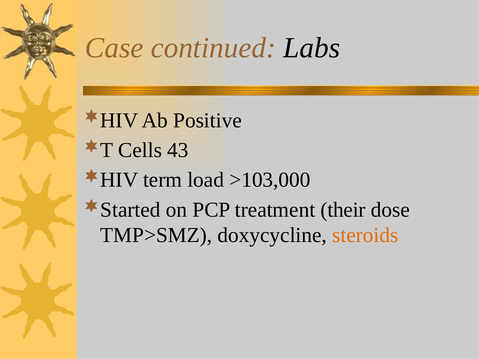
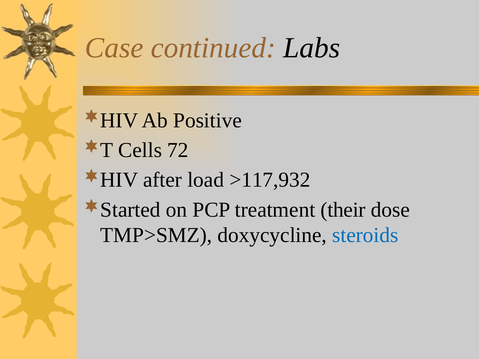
43: 43 -> 72 (178, 150)
term: term -> after (163, 180)
>103,000: >103,000 -> >117,932 (270, 180)
steroids colour: orange -> blue (365, 235)
